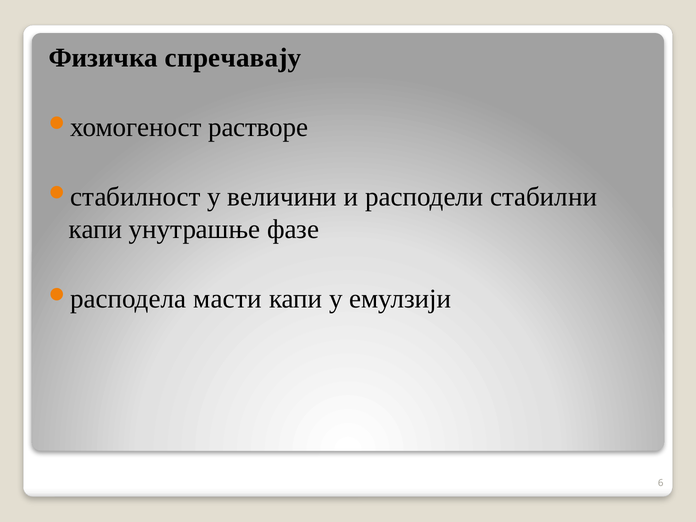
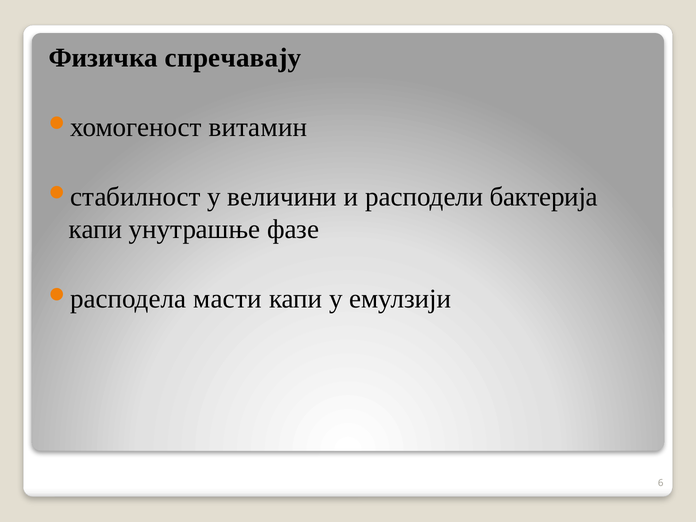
растворе: растворе -> витамин (258, 127)
стабилни: стабилни -> бактерија (544, 197)
